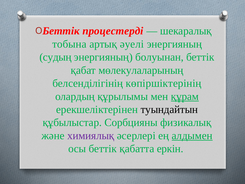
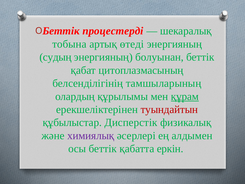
әуелі: әуелі -> өтеді (132, 44)
мөлекулаларының: мөлекулаларының -> цитоплазмасының (141, 70)
көпіршіктерінің: көпіршіктерінің -> тамшыларының (164, 83)
туындайтын colour: black -> red (169, 109)
Сорбцияны: Сорбцияны -> Дисперстік (131, 122)
алдымен underline: present -> none (192, 135)
